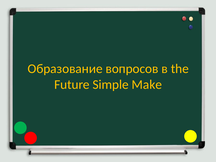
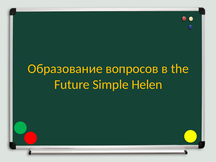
Make: Make -> Helen (147, 85)
